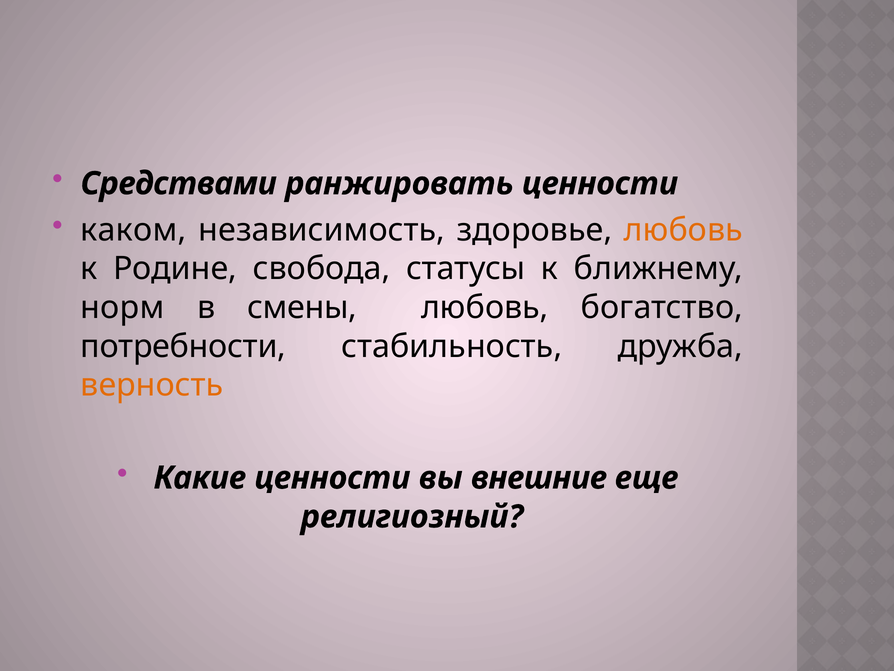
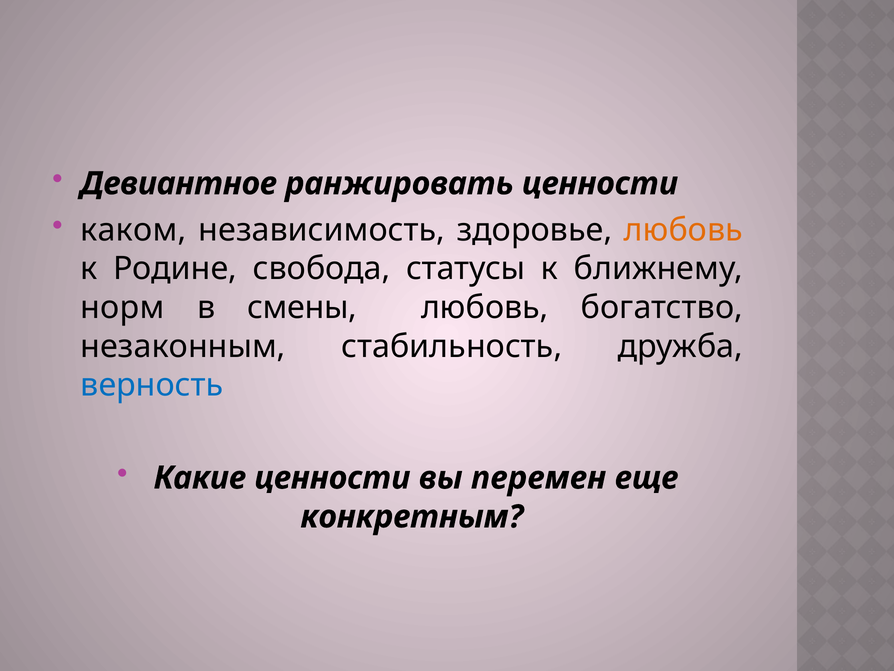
Средствами: Средствами -> Девиантное (179, 183)
потребности: потребности -> незаконным (183, 346)
верность colour: orange -> blue (152, 385)
внешние: внешние -> перемен (539, 478)
религиозный: религиозный -> конкретным (412, 516)
